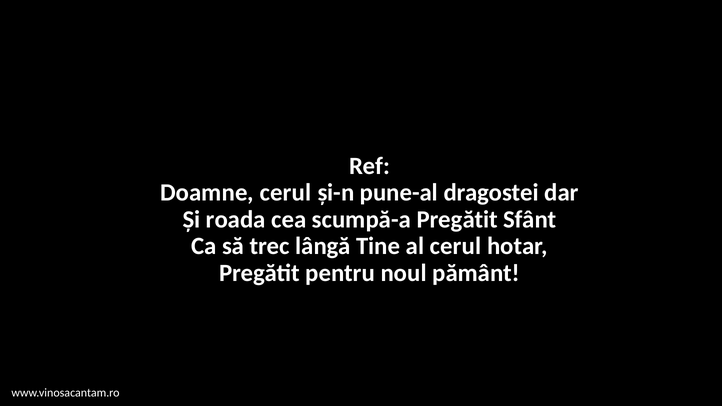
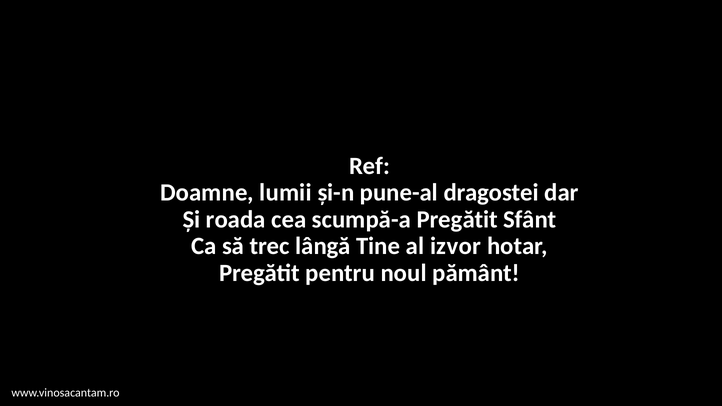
Doamne cerul: cerul -> lumii (286, 193)
al cerul: cerul -> izvor (456, 246)
